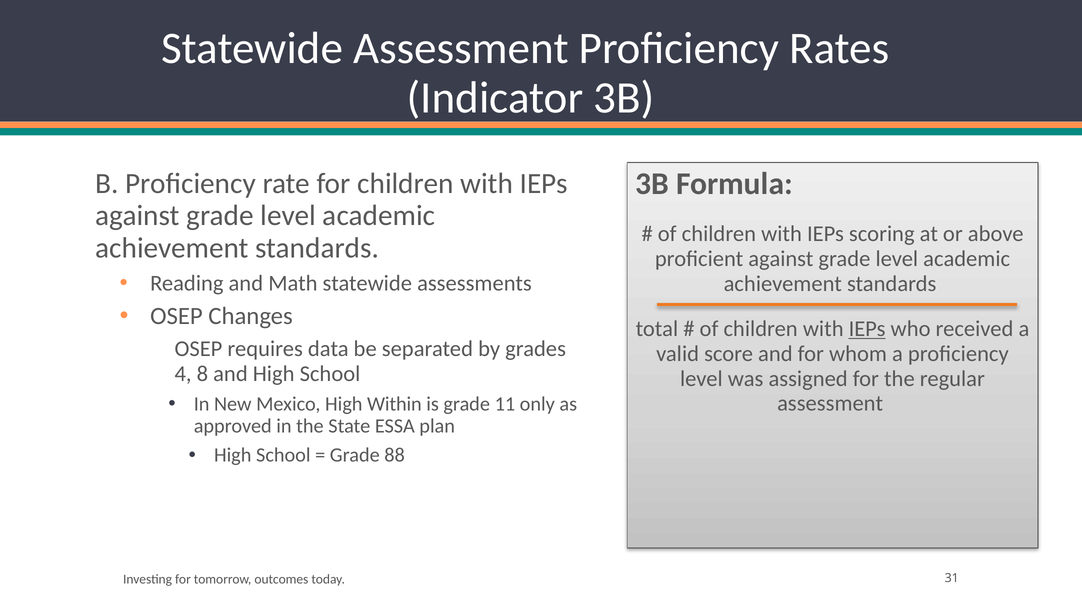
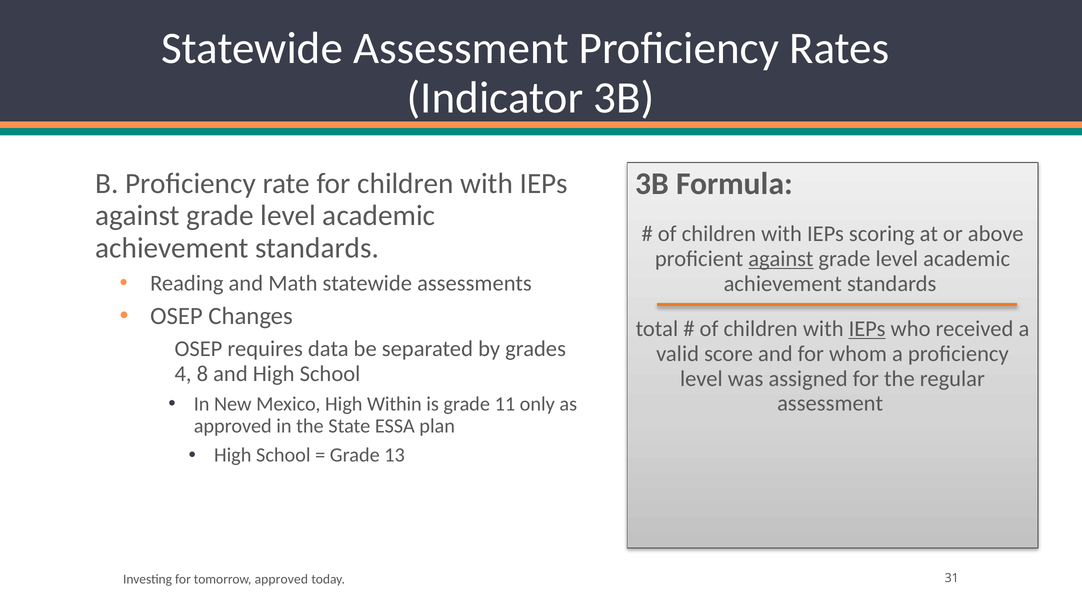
against underline: none -> present (781, 259)
88: 88 -> 13 (395, 455)
tomorrow outcomes: outcomes -> approved (281, 579)
